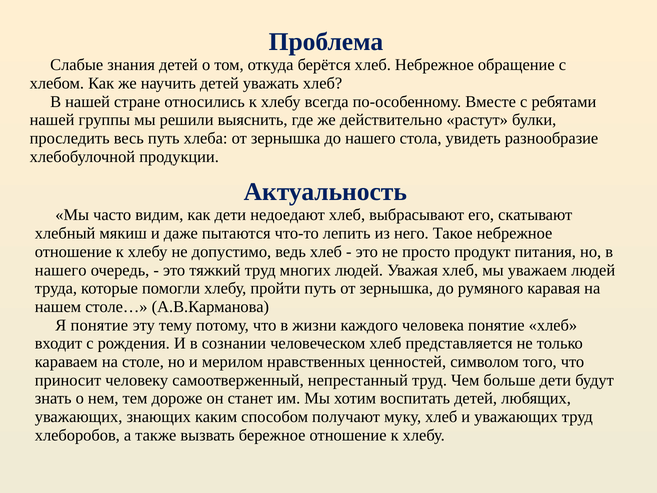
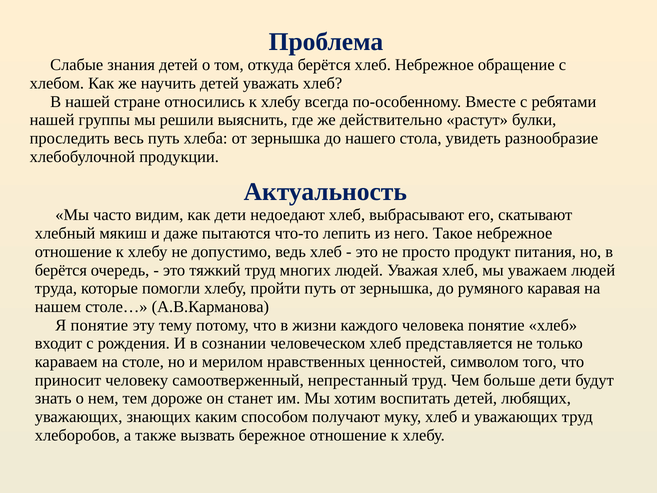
нашего: нашего -> берётся (61, 270)
